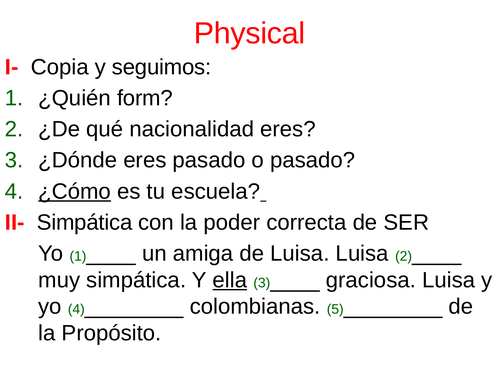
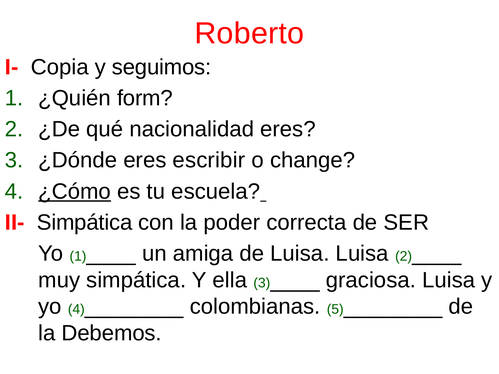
Physical: Physical -> Roberto (249, 33)
eres pasado: pasado -> escribir (209, 160)
o pasado: pasado -> change (313, 160)
ella underline: present -> none (230, 280)
Propósito: Propósito -> Debemos (112, 333)
